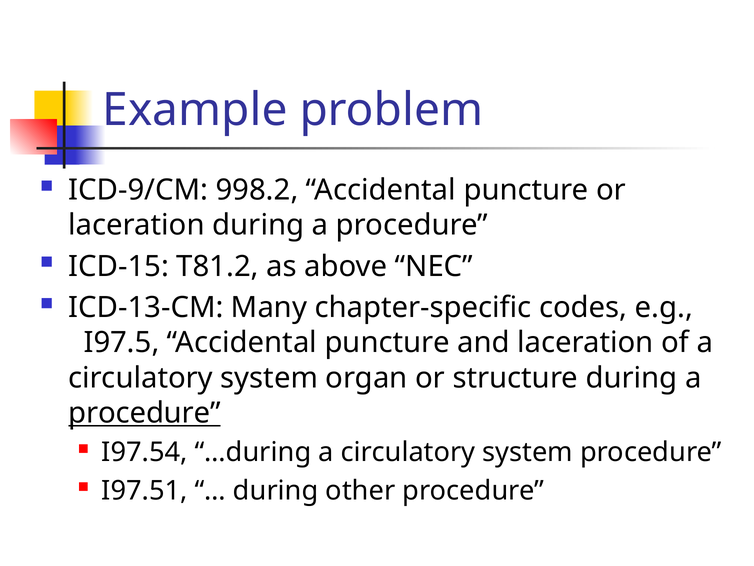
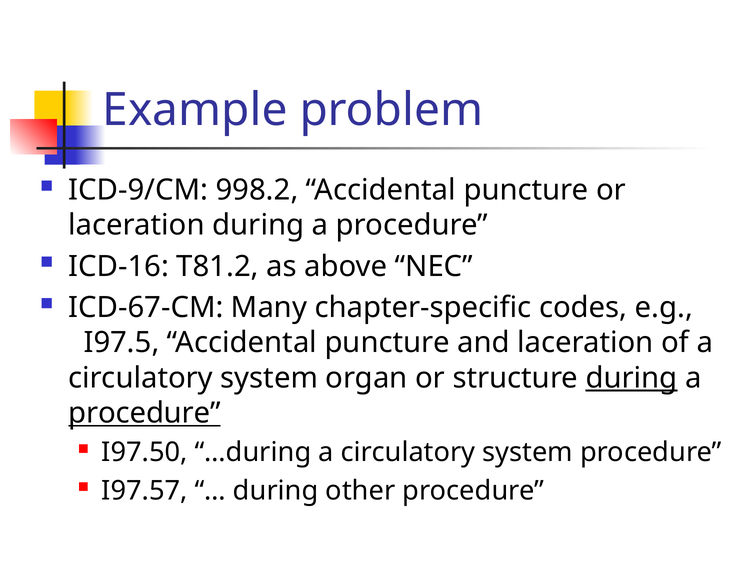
ICD-15: ICD-15 -> ICD-16 (119, 266)
ICD-13-CM: ICD-13-CM -> ICD-67-CM (146, 307)
during underline: none -> present (632, 378)
I97.54: I97.54 -> I97.50 (144, 452)
I97.51: I97.51 -> I97.57 (144, 490)
